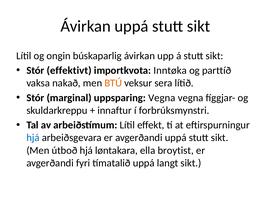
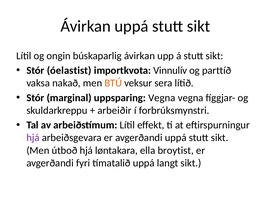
effektivt: effektivt -> óelastist (69, 71)
Inntøka: Inntøka -> Vinnulív (170, 71)
innaftur: innaftur -> arbeiðir (115, 111)
hjá colour: blue -> purple (33, 138)
